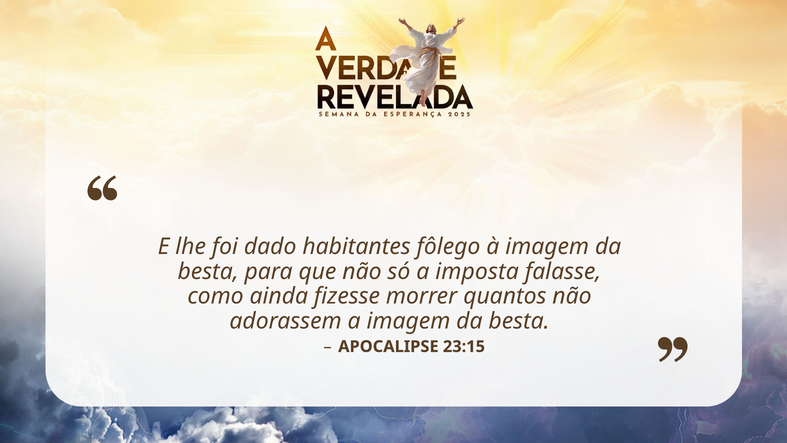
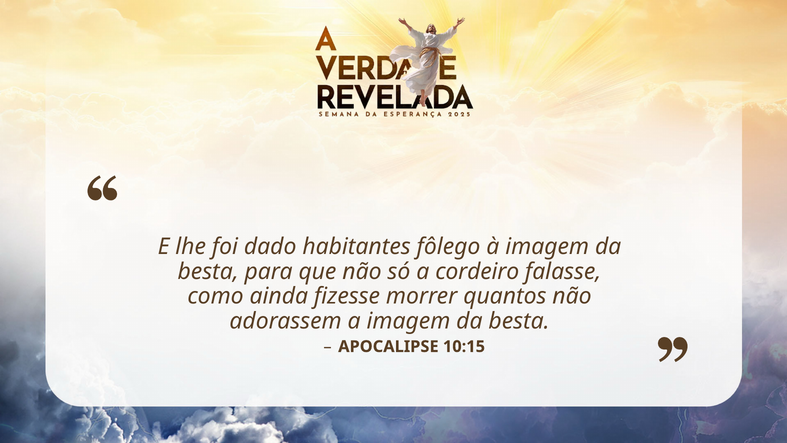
imposta: imposta -> cordeiro (477, 271)
23:15: 23:15 -> 10:15 (464, 346)
